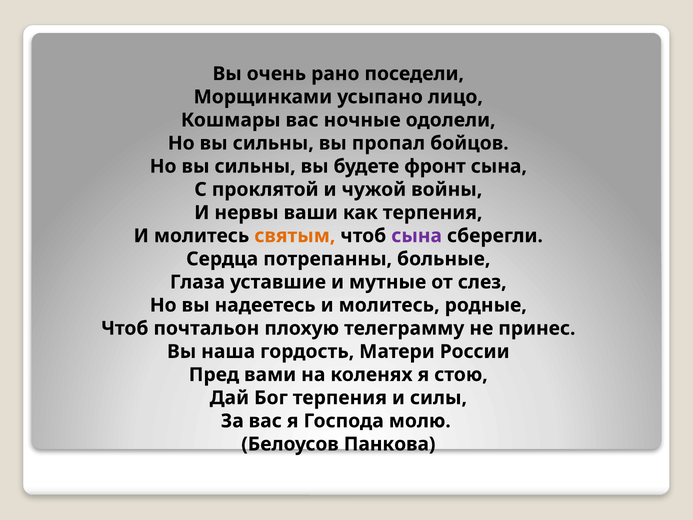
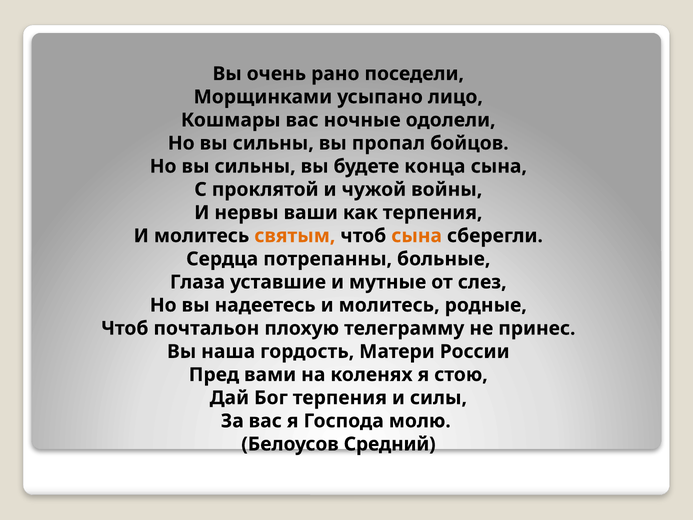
фронт: фронт -> конца (435, 166)
сына colour: purple -> orange (417, 236)
Панкова: Панкова -> Средний (390, 444)
